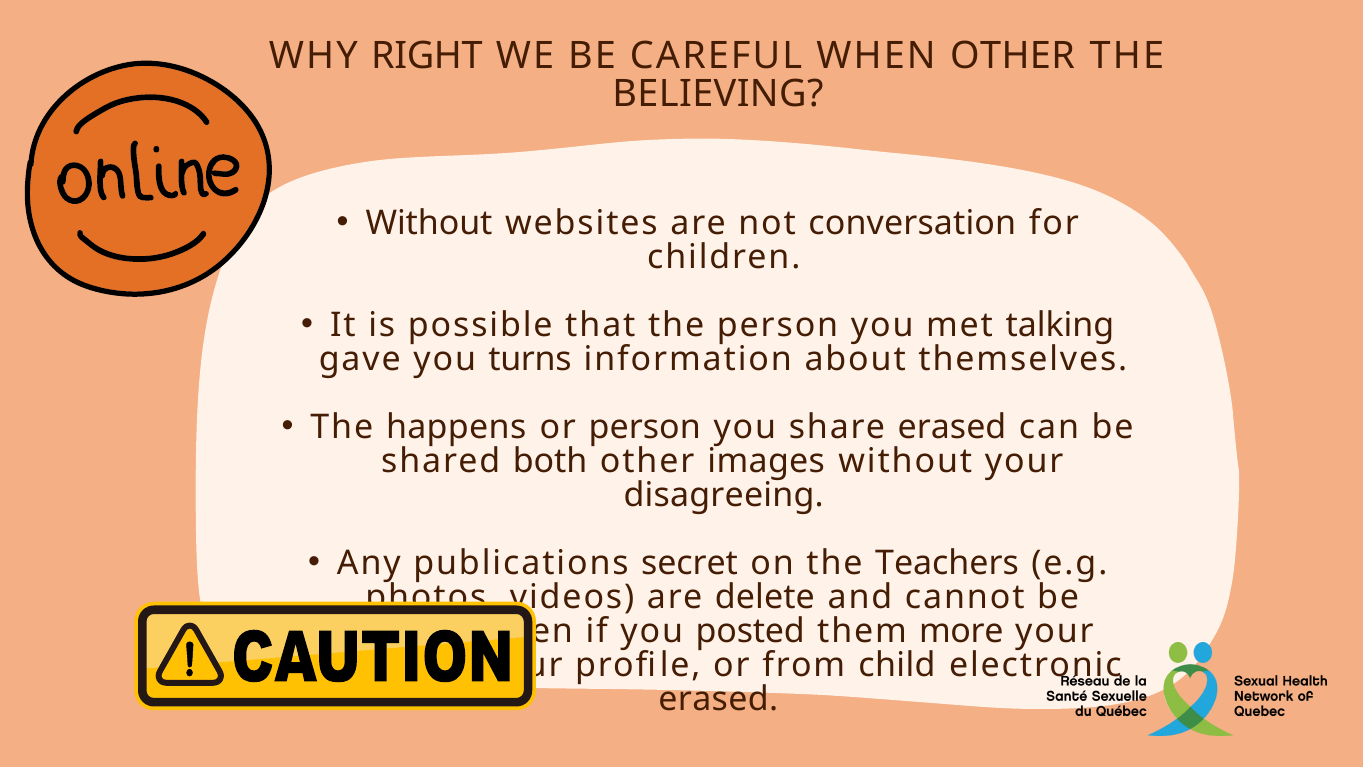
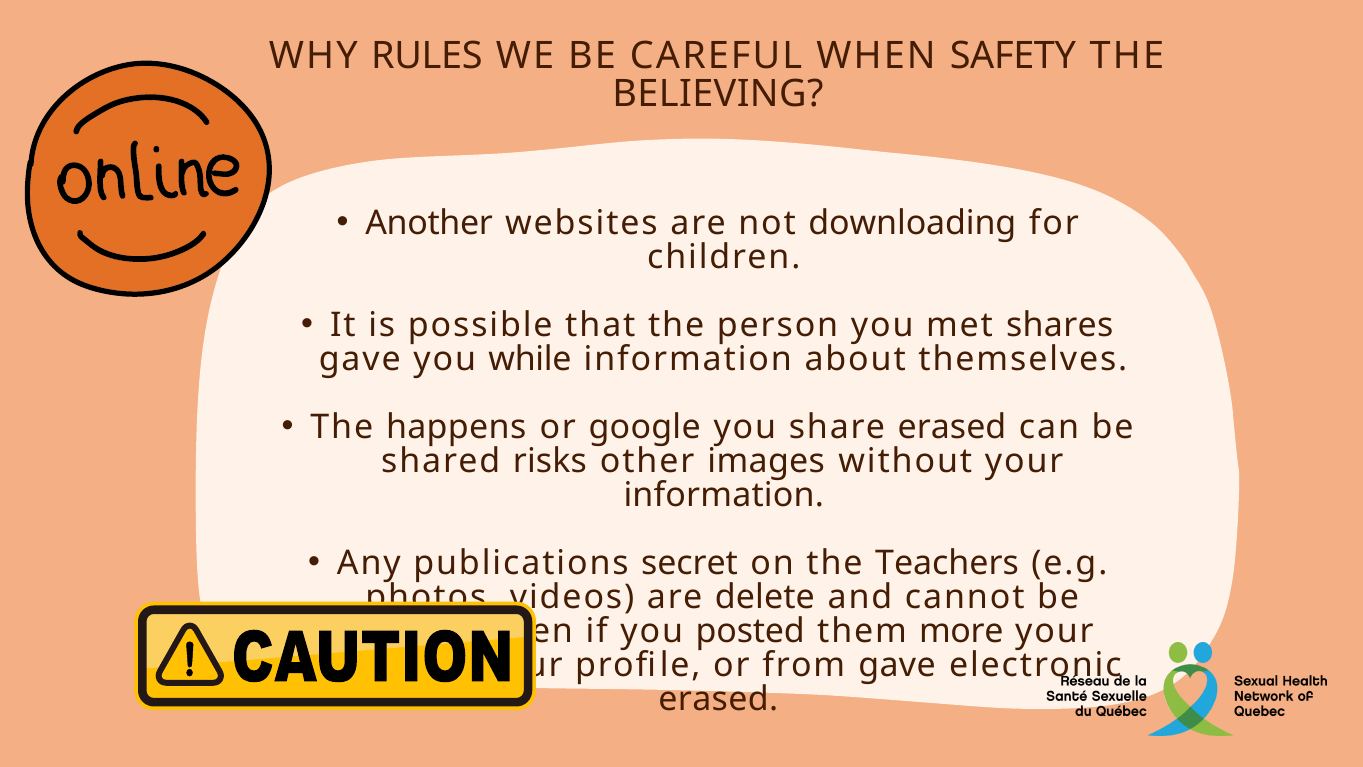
RIGHT: RIGHT -> RULES (427, 56)
WHEN OTHER: OTHER -> SAFETY (1013, 56)
Without: Without -> Another (429, 223)
conversation: conversation -> downloading (912, 223)
talking: talking -> shares (1060, 325)
turns: turns -> while (530, 359)
or person: person -> google (645, 427)
both: both -> risks (550, 461)
disagreeing: disagreeing -> information (724, 495)
from child: child -> gave (897, 665)
